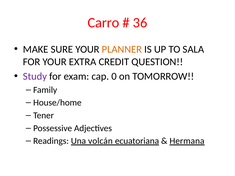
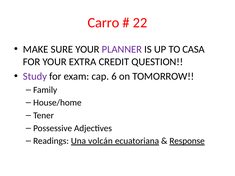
36: 36 -> 22 (140, 23)
PLANNER colour: orange -> purple (122, 49)
SALA: SALA -> CASA (194, 49)
0: 0 -> 6 (114, 76)
Hermana: Hermana -> Response (187, 141)
